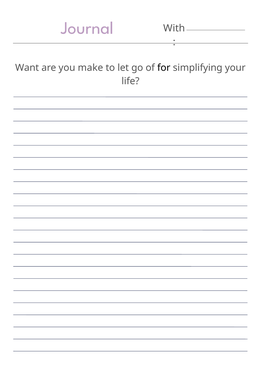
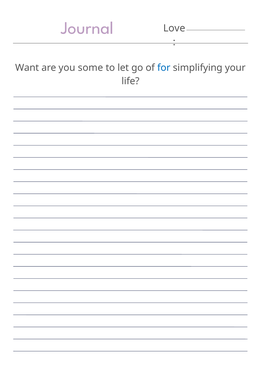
With: With -> Love (174, 28)
make: make -> some (90, 68)
for colour: black -> blue (164, 68)
